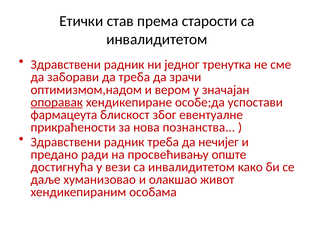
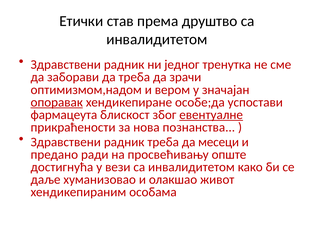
старости: старости -> друштво (210, 21)
евентуалне underline: none -> present (211, 115)
нечијег: нечијег -> месеци (219, 142)
